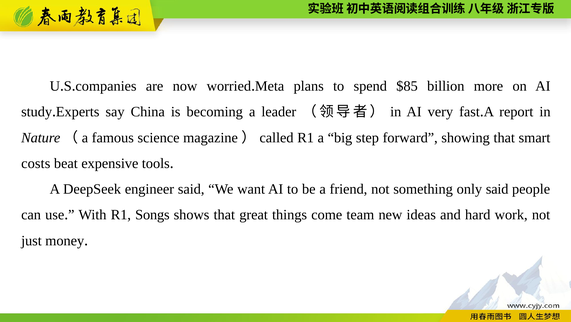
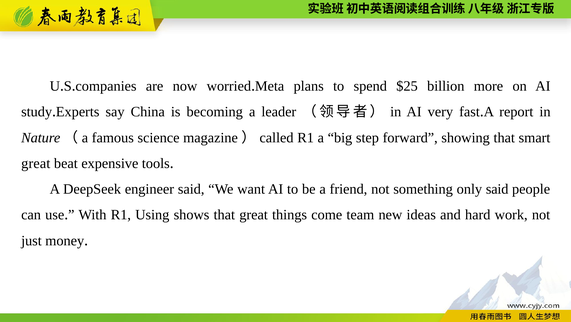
$85: $85 -> $25 (407, 86)
costs: costs -> great (36, 163)
Songs: Songs -> Using (152, 214)
